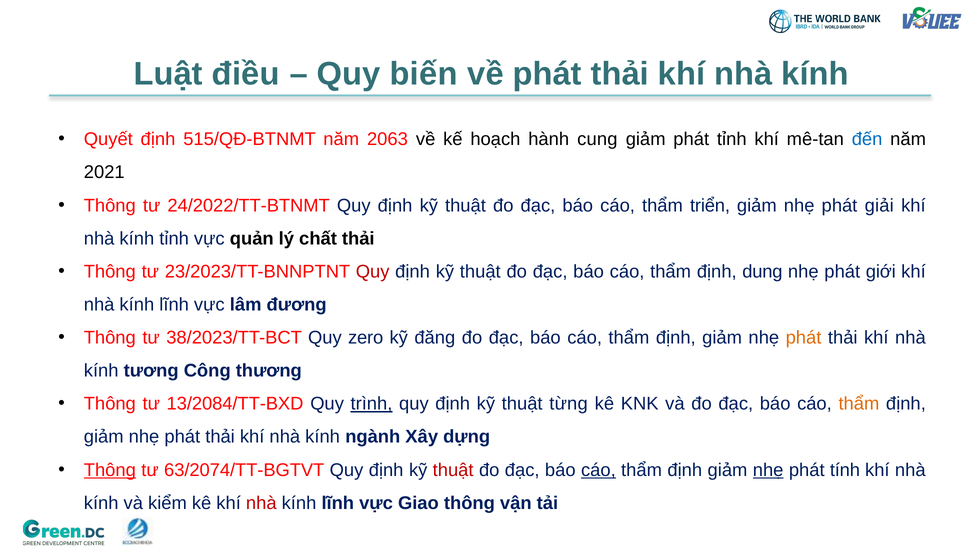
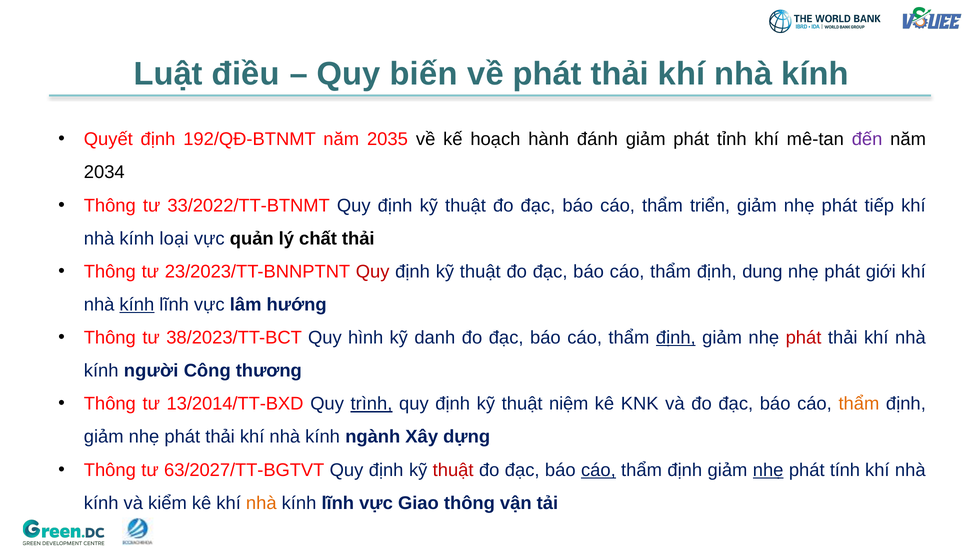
515/QĐ-BTNMT: 515/QĐ-BTNMT -> 192/QĐ-BTNMT (250, 139)
2063: 2063 -> 2035 (387, 139)
cung: cung -> đánh (597, 139)
đến colour: blue -> purple (867, 139)
2021: 2021 -> 2034 (104, 173)
24/2022/TT-BTNMT: 24/2022/TT-BTNMT -> 33/2022/TT-BTNMT (249, 206)
giải: giải -> tiếp (879, 206)
kính tỉnh: tỉnh -> loại (174, 239)
kính underline: none -> present (137, 305)
đương: đương -> hướng (297, 305)
zero: zero -> hình (366, 338)
đăng: đăng -> danh (435, 338)
định underline: none -> present (676, 338)
phát colour: orange -> red (804, 338)
tương: tương -> người (151, 371)
13/2084/TT-BXD: 13/2084/TT-BXD -> 13/2014/TT-BXD (235, 404)
từng: từng -> niệm (569, 404)
Thông underline: present -> none (110, 470)
63/2074/TT-BGTVT: 63/2074/TT-BGTVT -> 63/2027/TT-BGTVT (244, 470)
nhà colour: red -> orange (261, 503)
